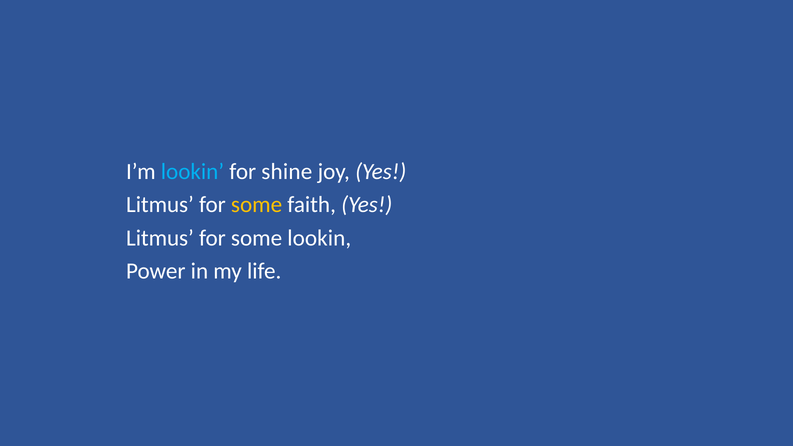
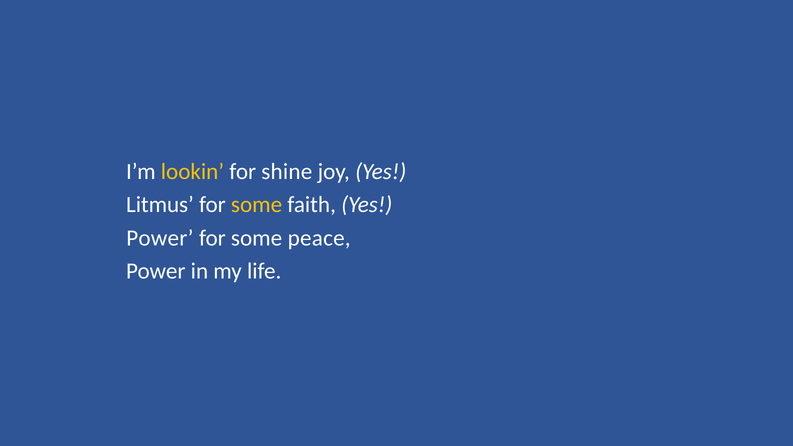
lookin colour: light blue -> yellow (192, 172)
Litmus: Litmus -> Power (160, 238)
some lookin: lookin -> peace (319, 238)
